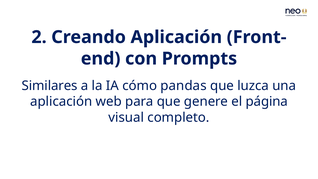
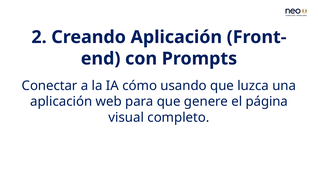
Similares: Similares -> Conectar (50, 86)
pandas: pandas -> usando (184, 86)
